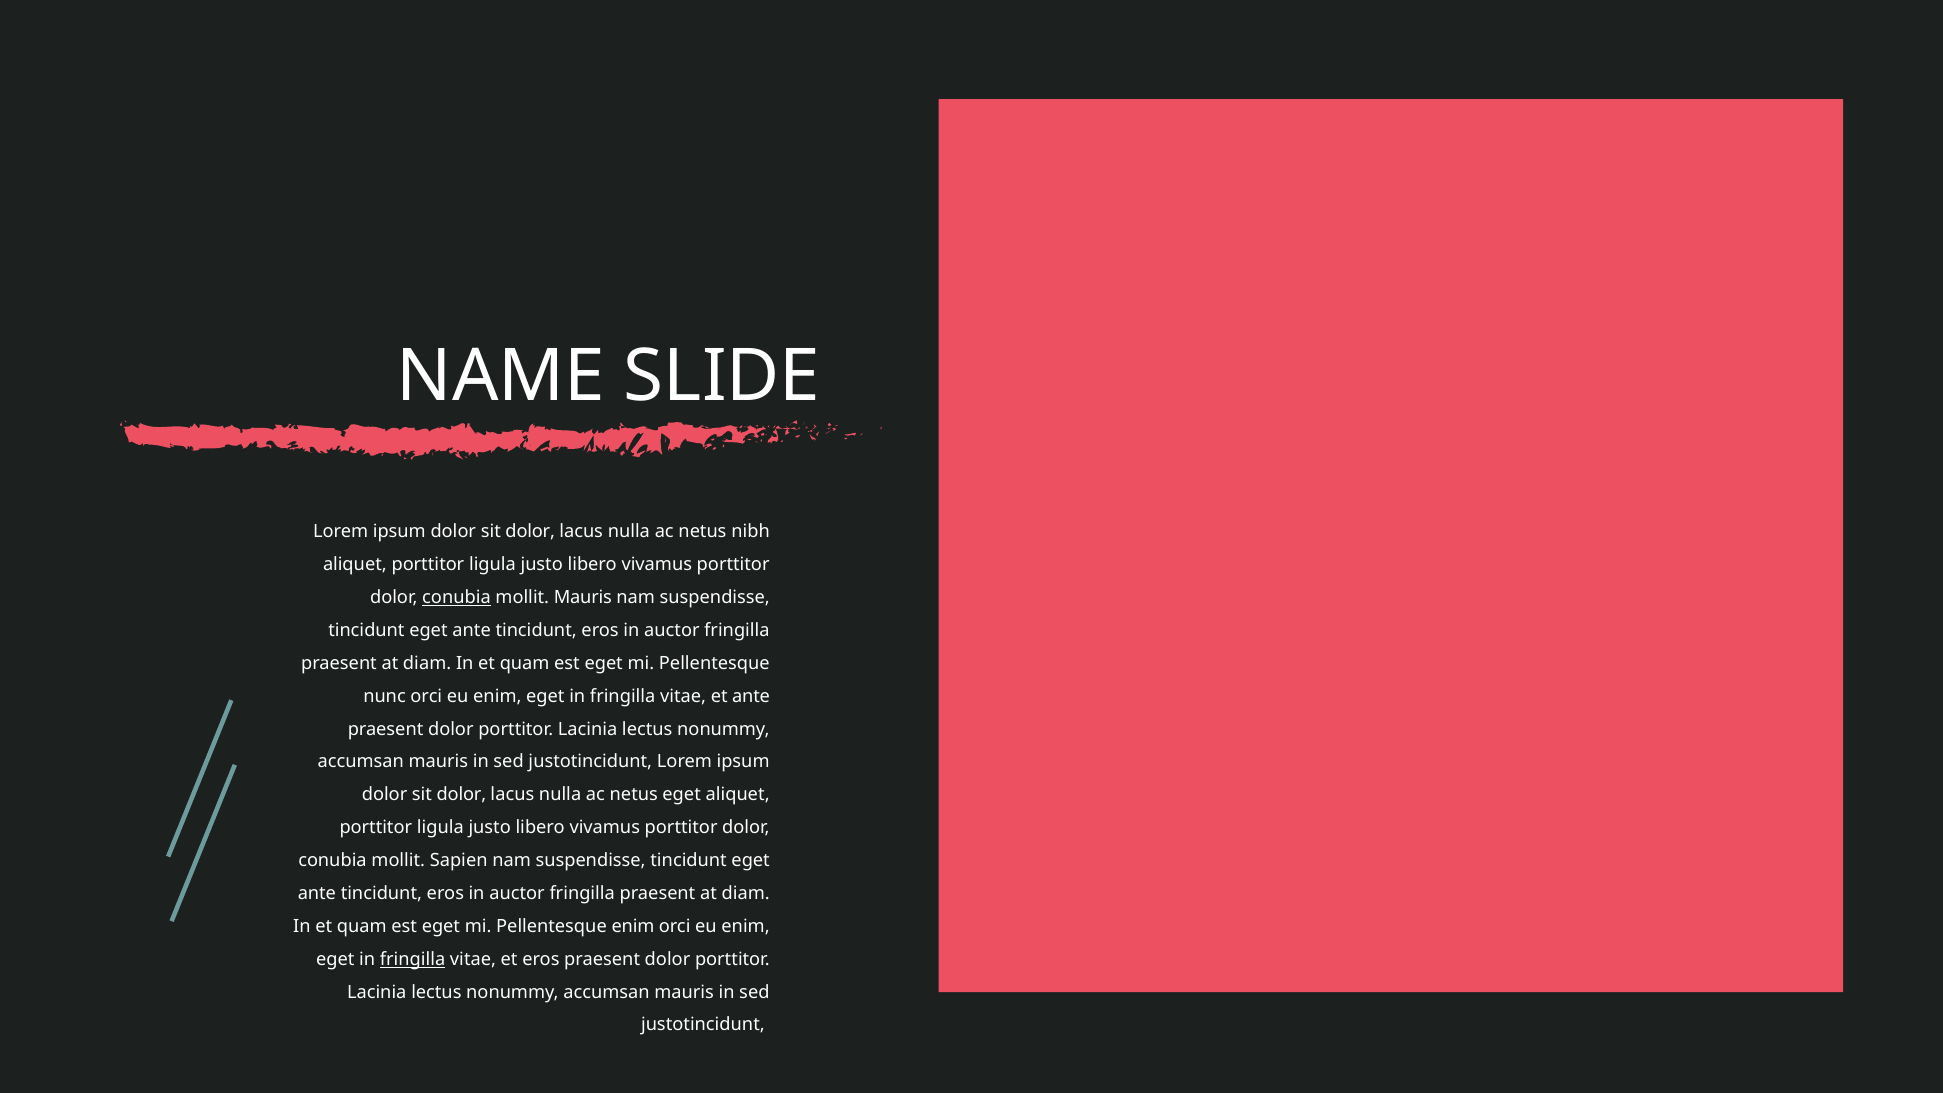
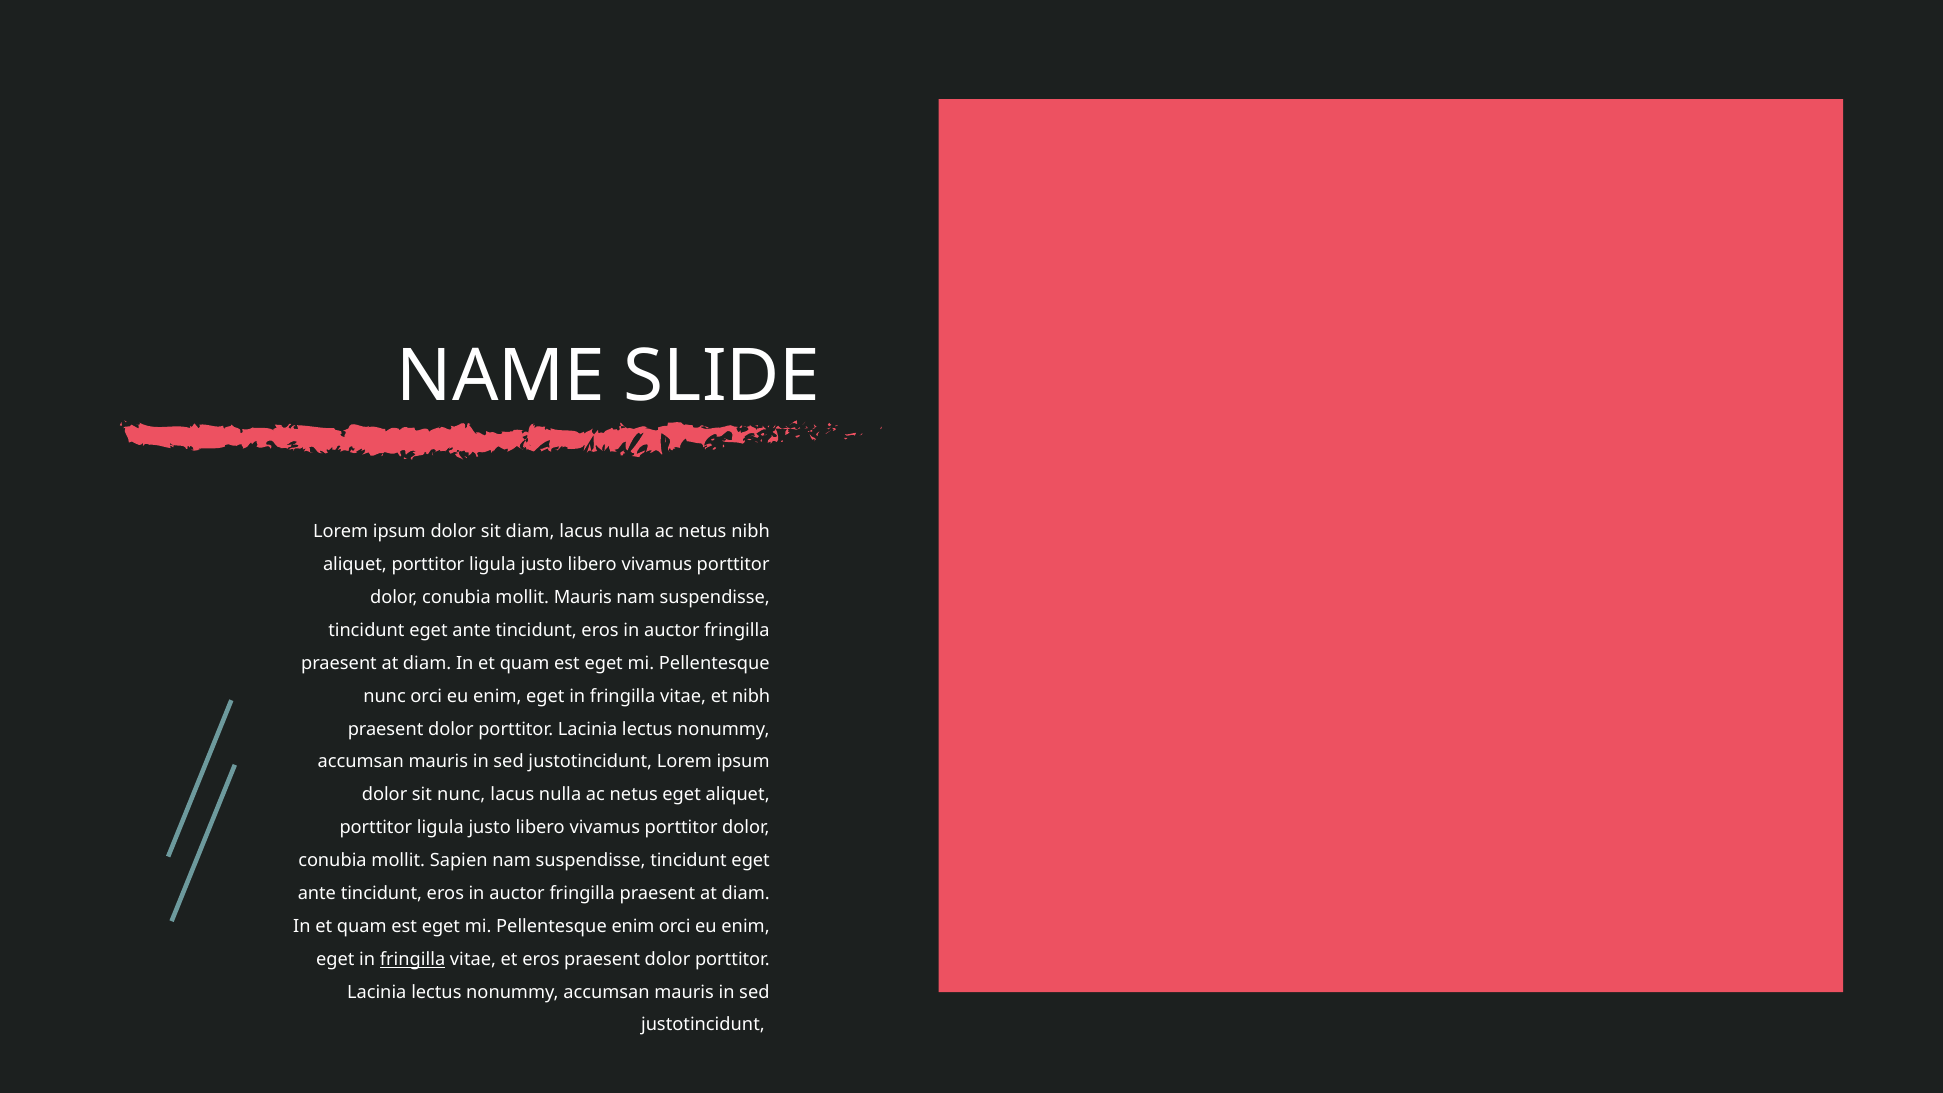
dolor: dolor -> diam (530, 532)
conubia underline: present -> none (456, 598)
et ante: ante -> nibh (751, 696)
dolor: dolor -> nunc (461, 795)
